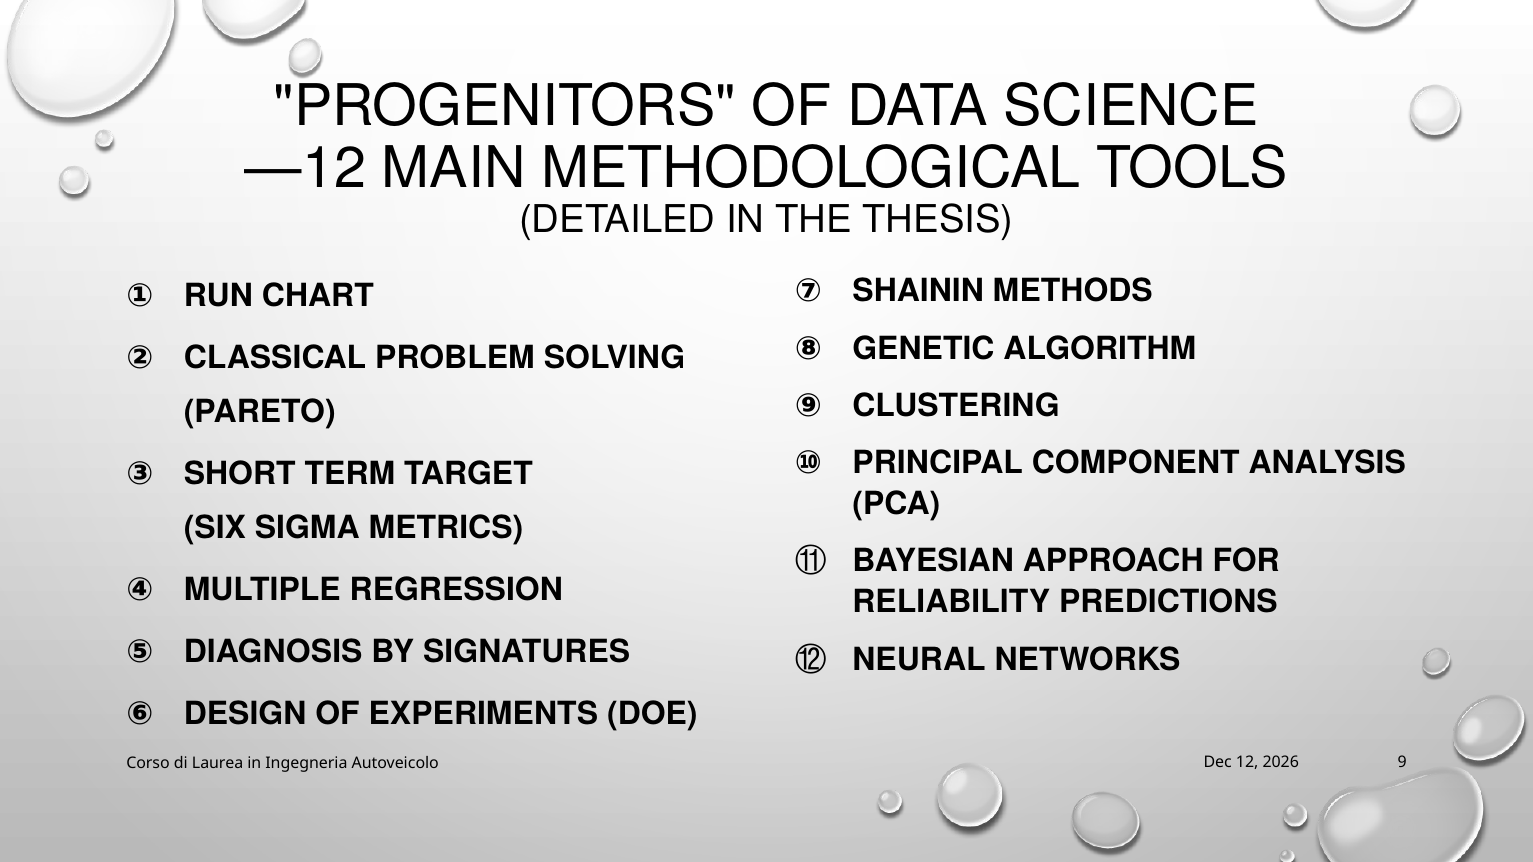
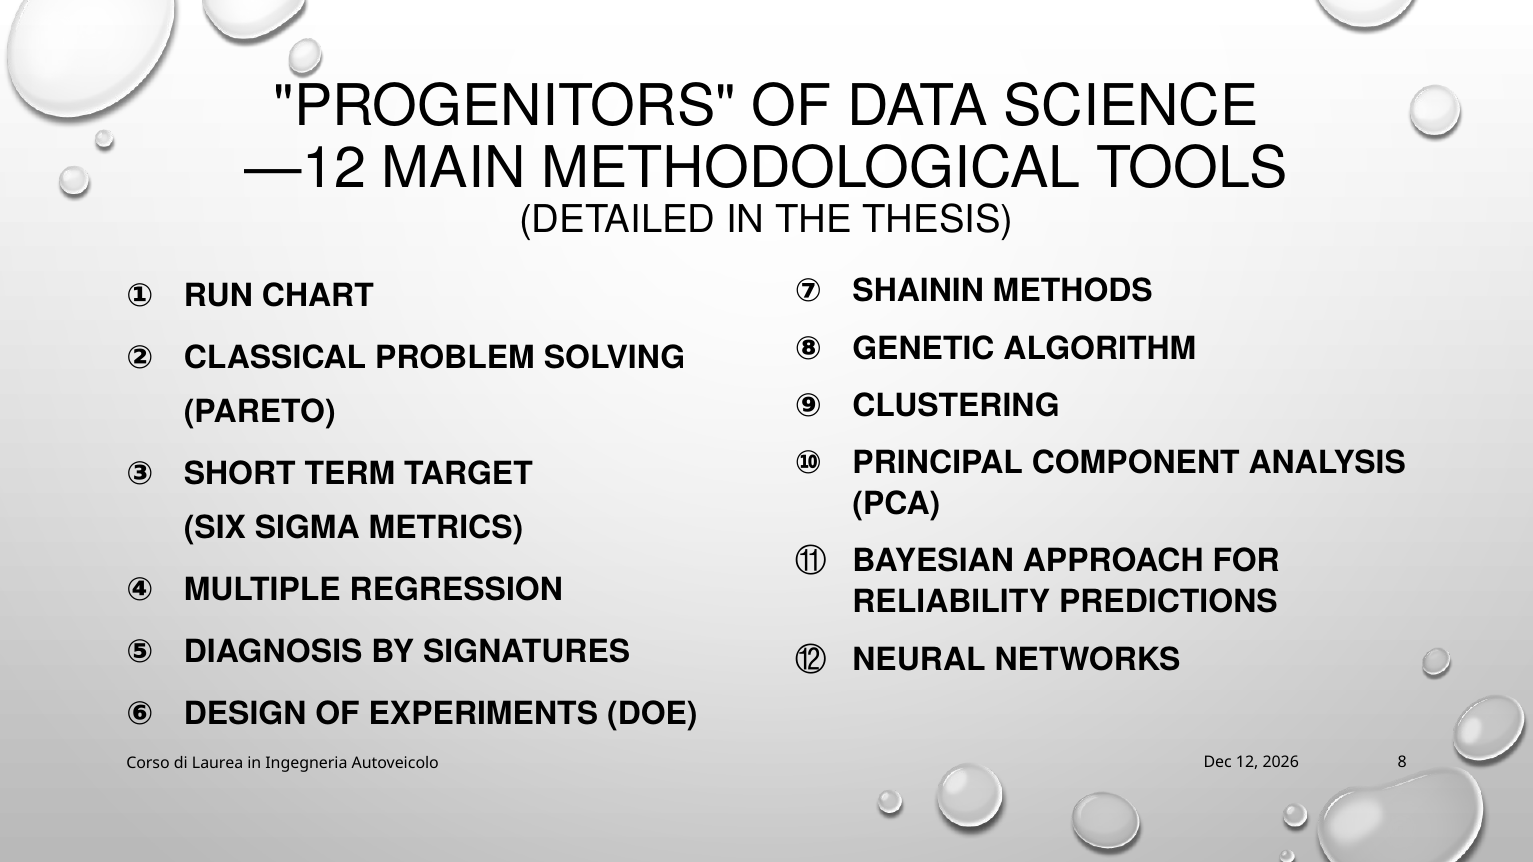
9: 9 -> 8 (1402, 763)
